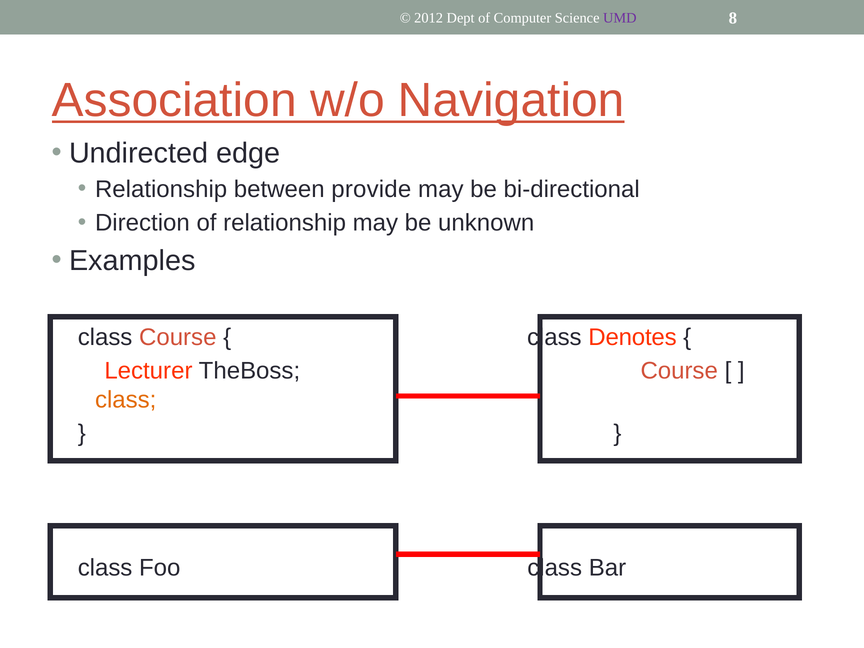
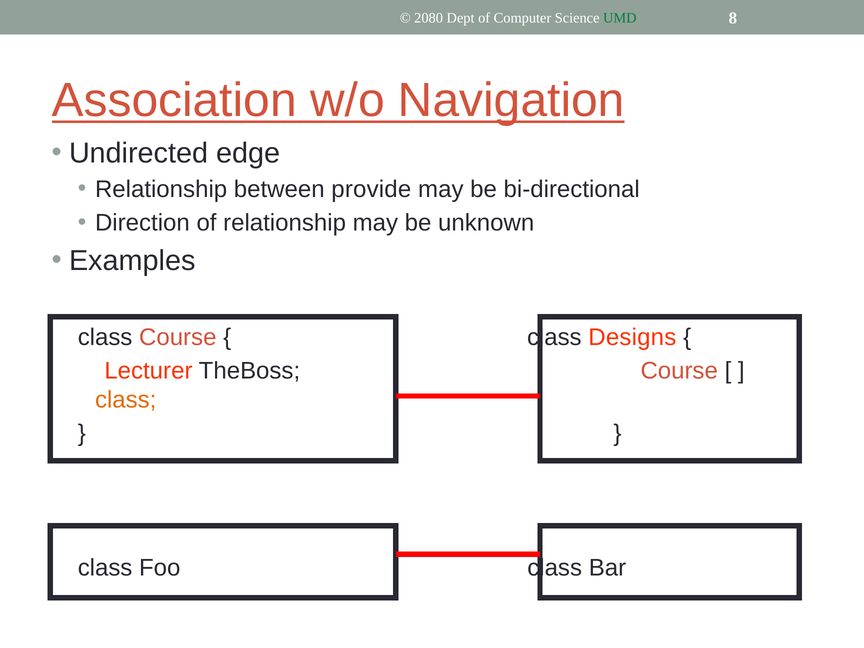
2012: 2012 -> 2080 (429, 18)
UMD colour: purple -> green (620, 18)
Denotes: Denotes -> Designs (632, 337)
